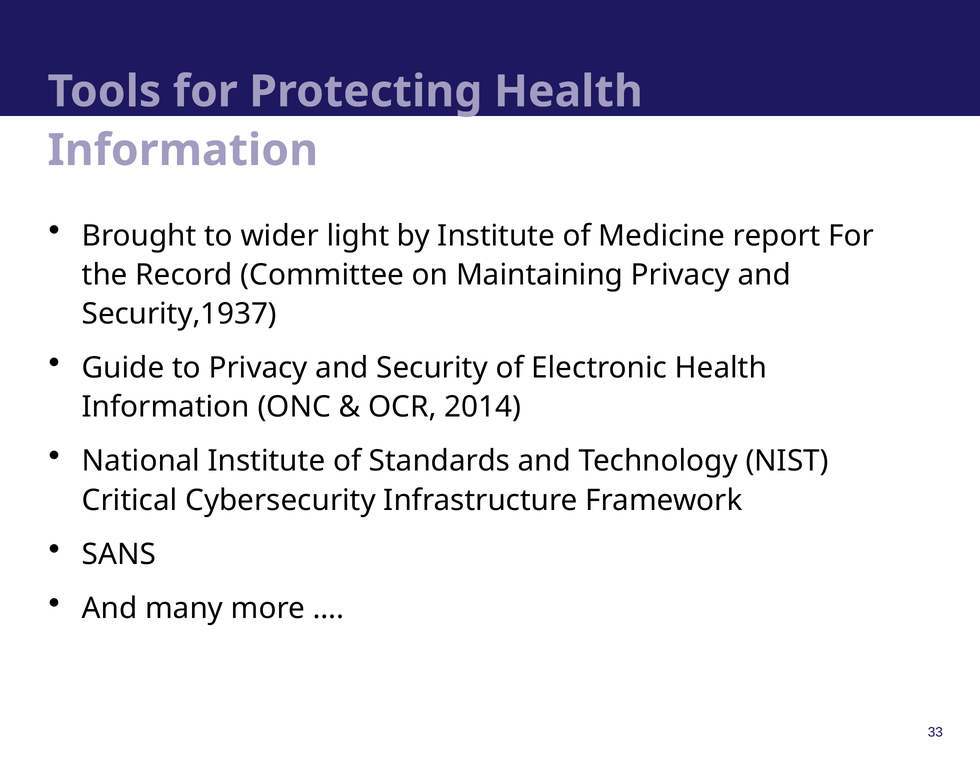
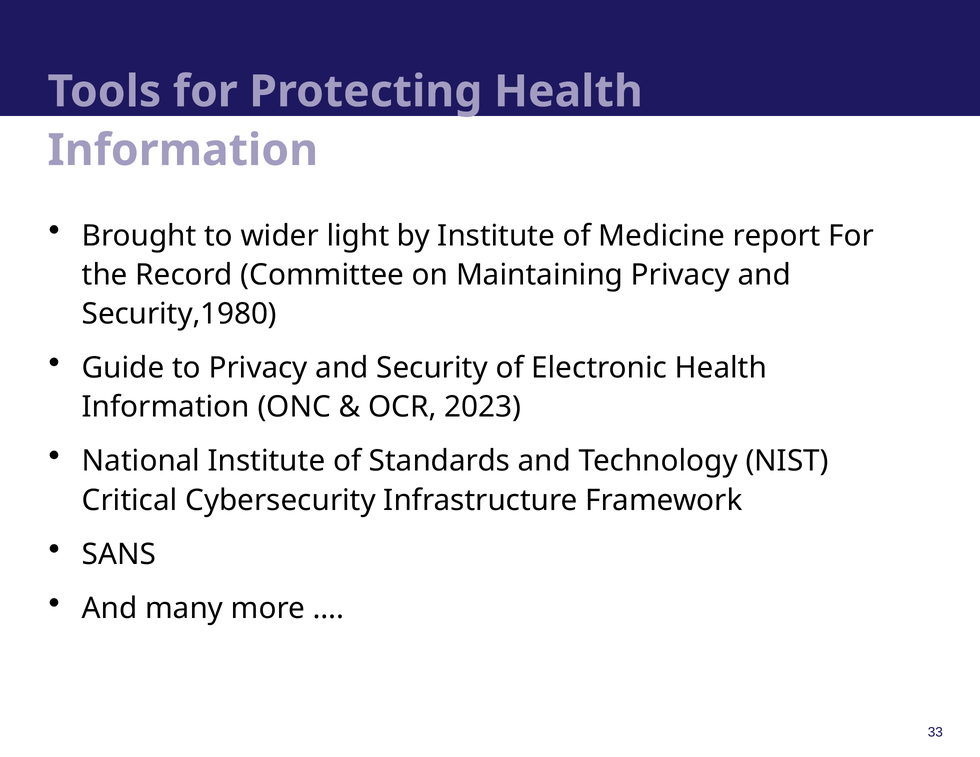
Security,1937: Security,1937 -> Security,1980 (179, 314)
2014: 2014 -> 2023 (483, 407)
